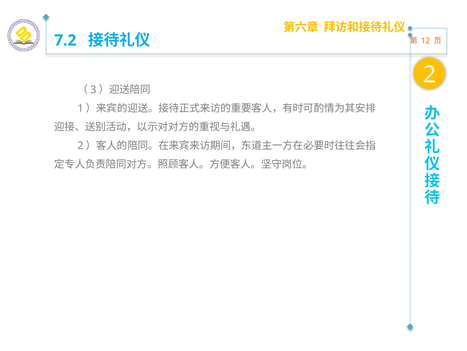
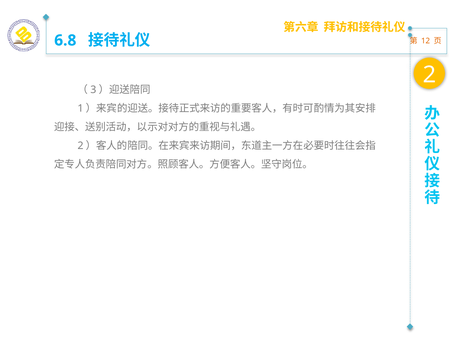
7.2: 7.2 -> 6.8 (65, 40)
